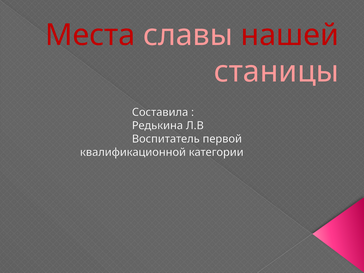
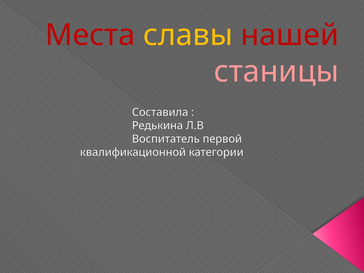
славы colour: pink -> yellow (188, 35)
